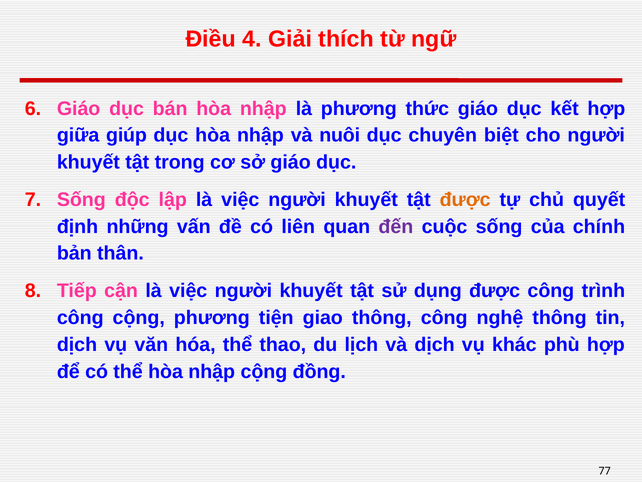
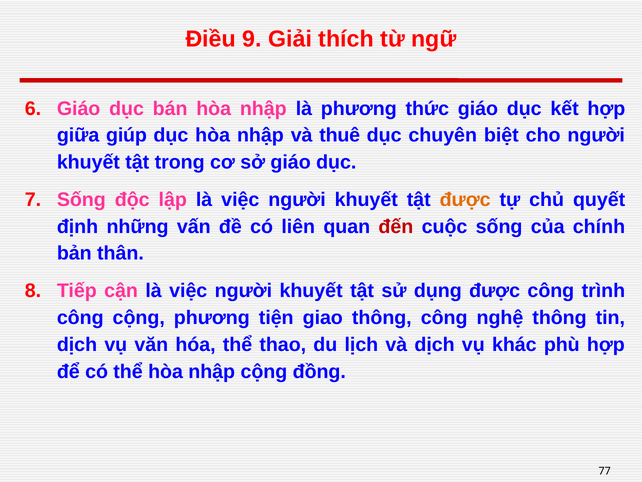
4: 4 -> 9 (252, 39)
nuôi: nuôi -> thuê (340, 135)
đến colour: purple -> red (396, 226)
